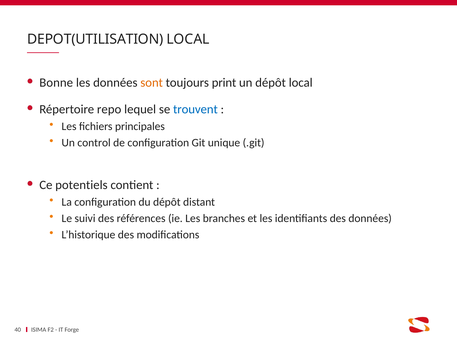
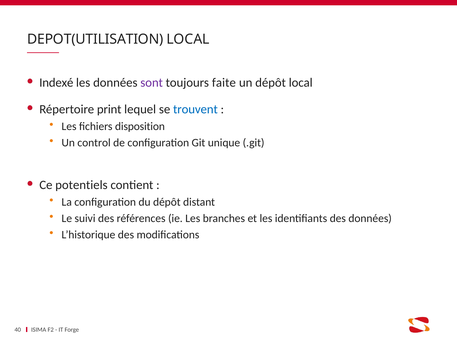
Bonne: Bonne -> Indexé (56, 83)
sont colour: orange -> purple (152, 83)
print: print -> faite (224, 83)
repo: repo -> print (109, 109)
principales: principales -> disposition (140, 126)
